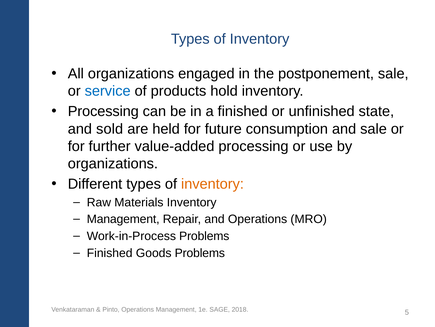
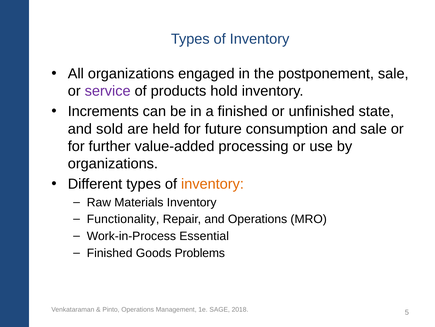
service colour: blue -> purple (108, 91)
Processing: Processing -> Increments (103, 111)
Management: Management -> Functionality (123, 219)
Work-in-Process Problems: Problems -> Essential (204, 236)
